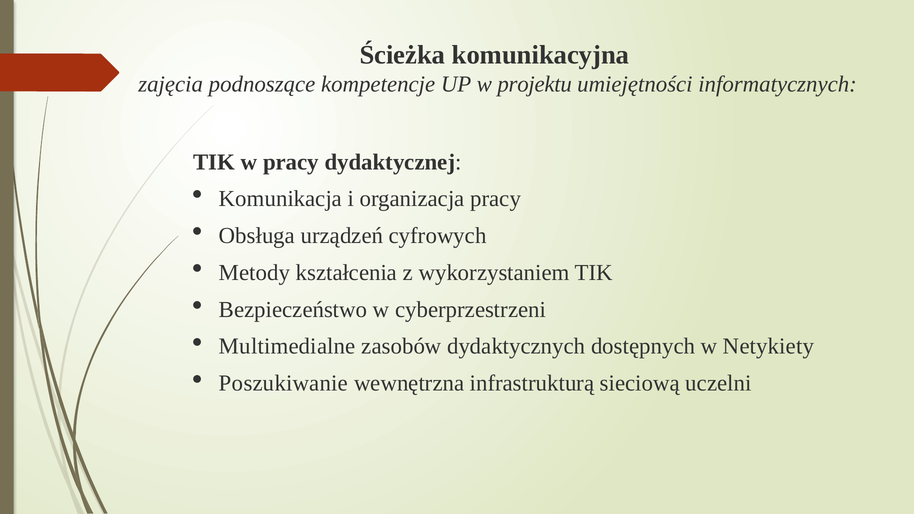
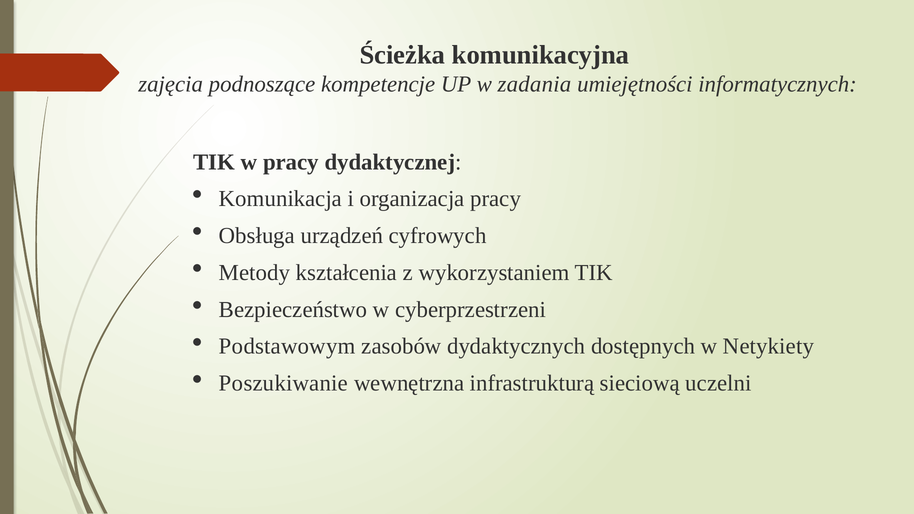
projektu: projektu -> zadania (534, 84)
Multimedialne: Multimedialne -> Podstawowym (287, 347)
